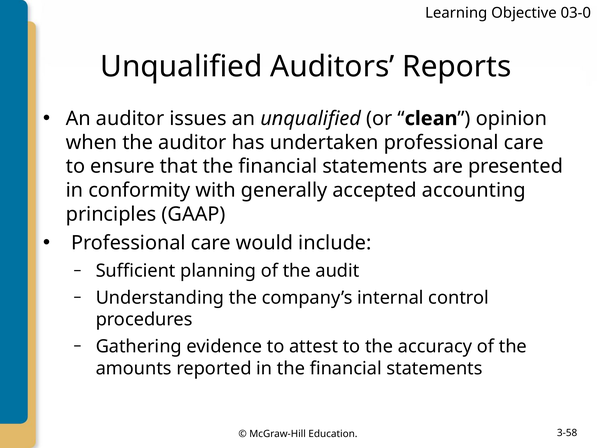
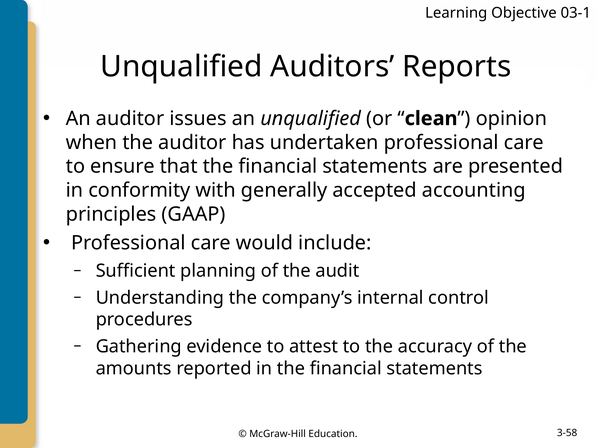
03-0: 03-0 -> 03-1 (576, 13)
